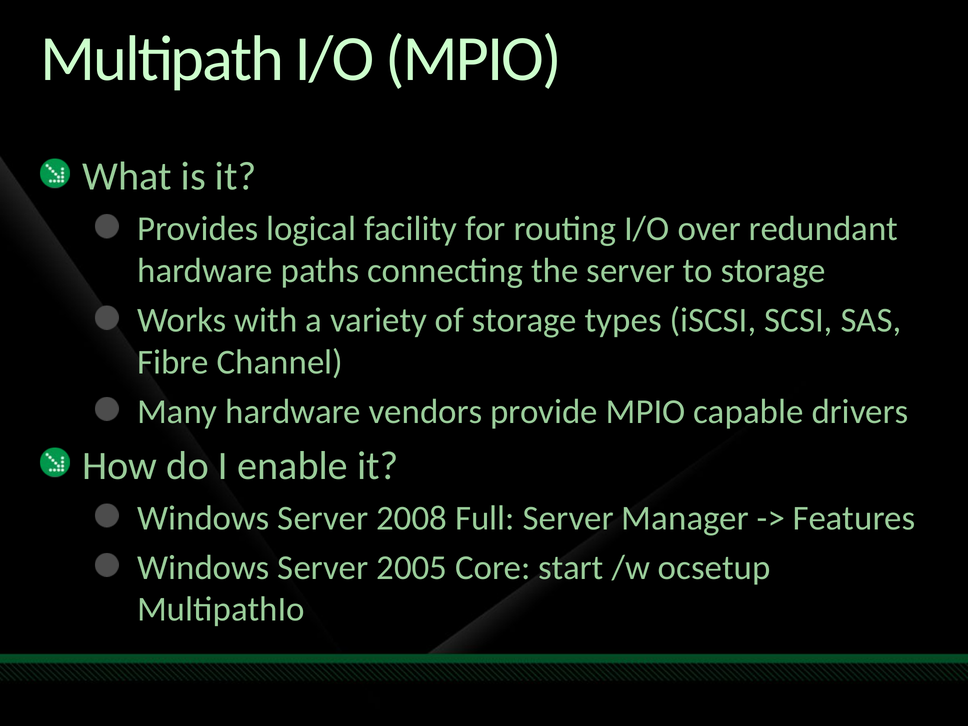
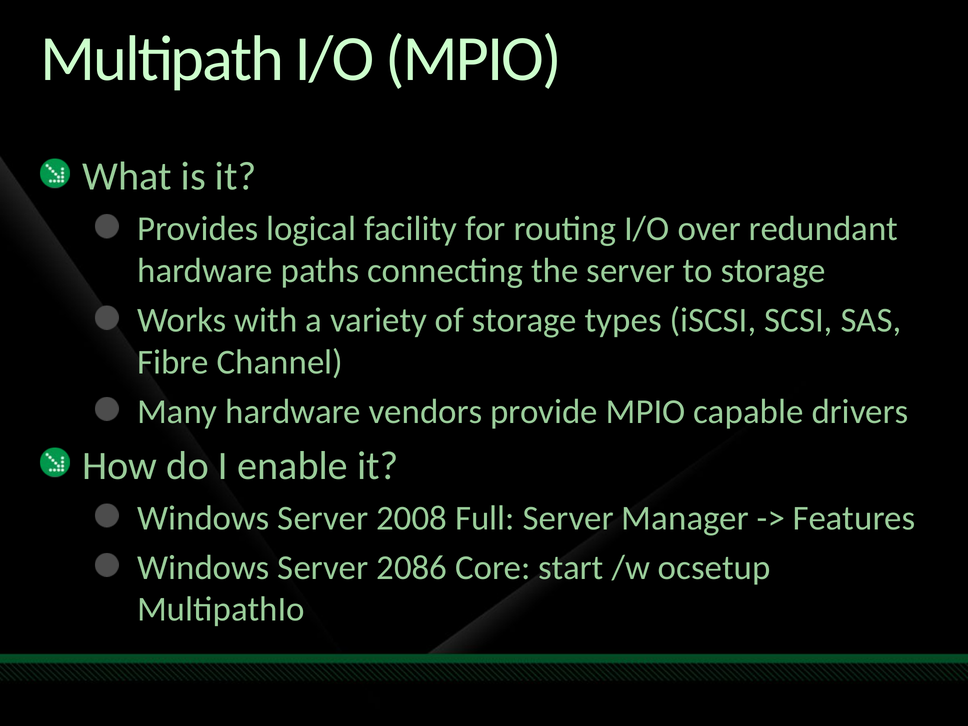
2005: 2005 -> 2086 (412, 568)
